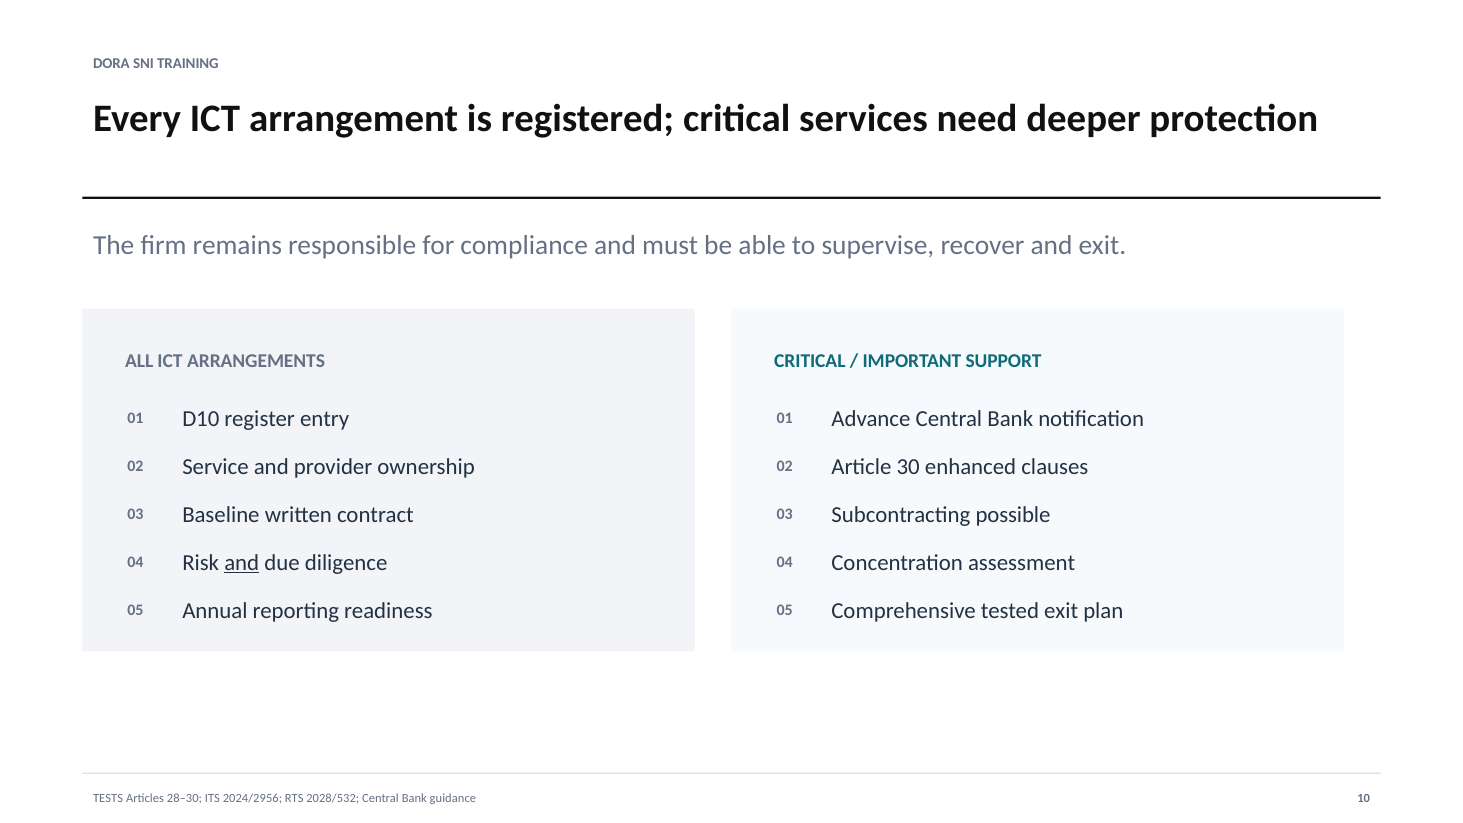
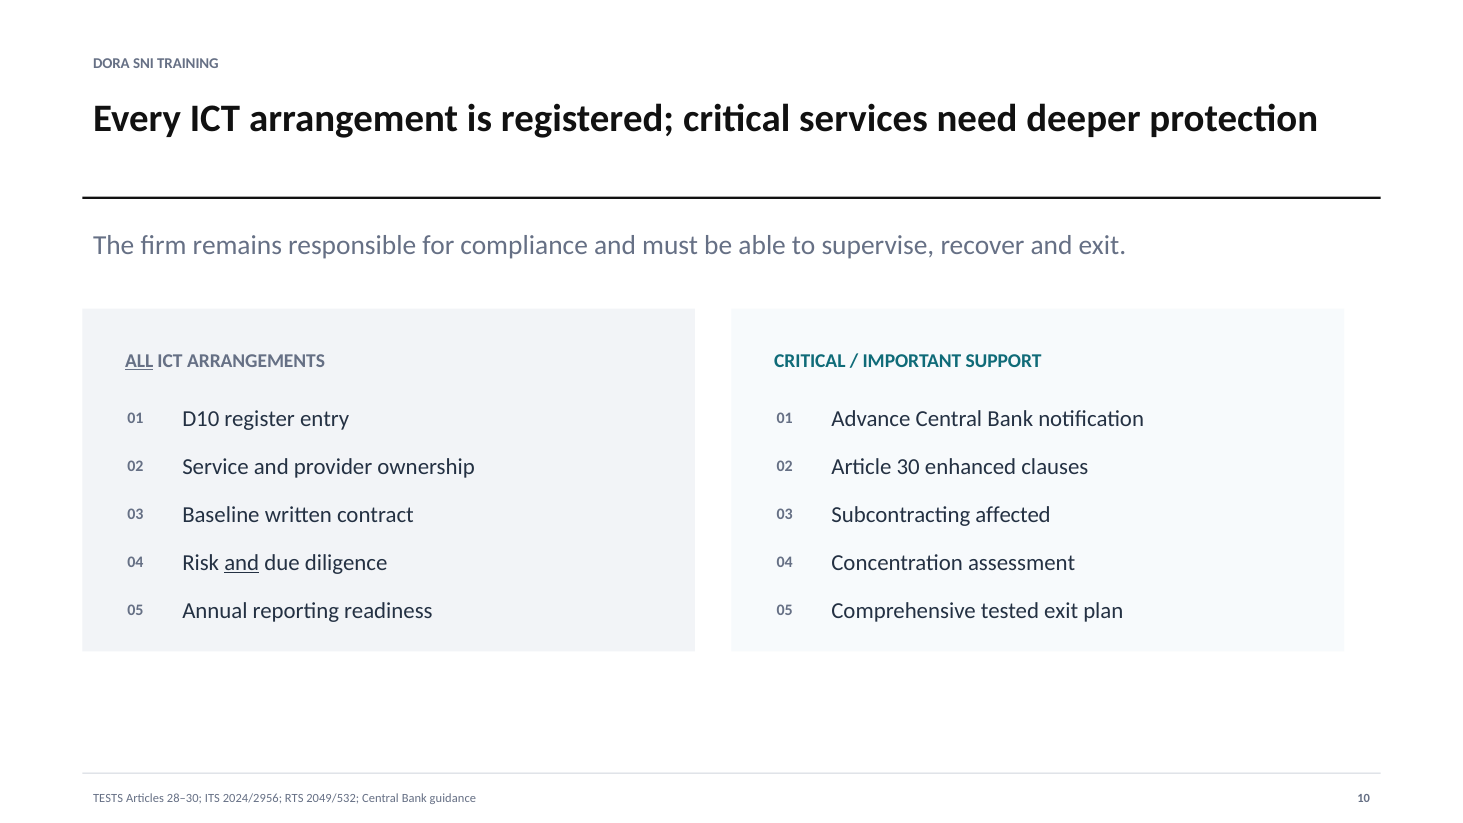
ALL underline: none -> present (139, 361)
possible: possible -> affected (1013, 514)
2028/532: 2028/532 -> 2049/532 (333, 798)
